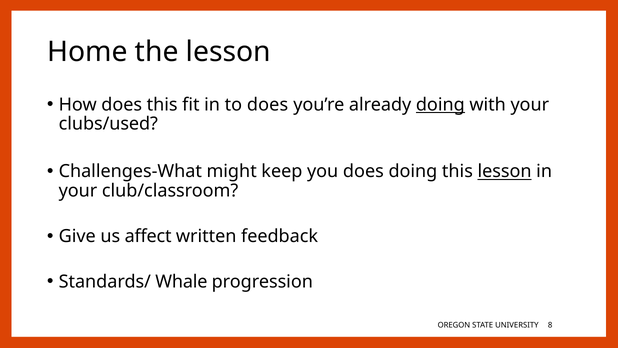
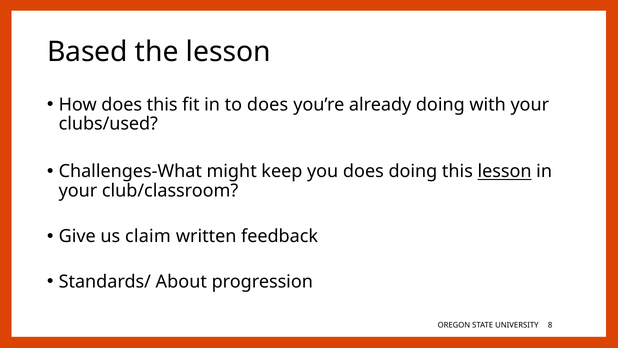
Home: Home -> Based (87, 52)
doing underline: present -> none (440, 104)
affect: affect -> claim (148, 236)
Whale: Whale -> About (181, 281)
